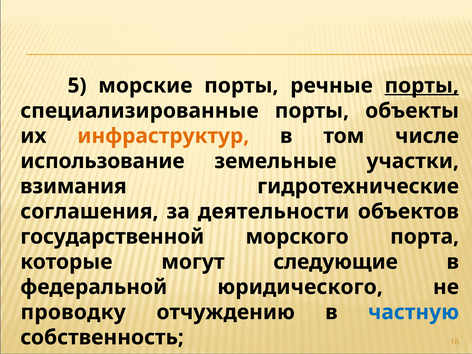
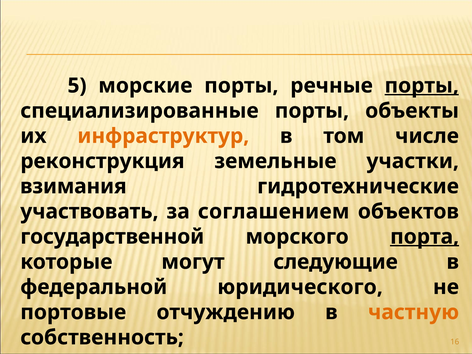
использование: использование -> реконструкция (102, 161)
соглашения: соглашения -> участвовать (89, 212)
деятельности: деятельности -> соглашением (274, 212)
порта underline: none -> present (425, 237)
проводку: проводку -> портовые (73, 312)
частную colour: blue -> orange (413, 312)
